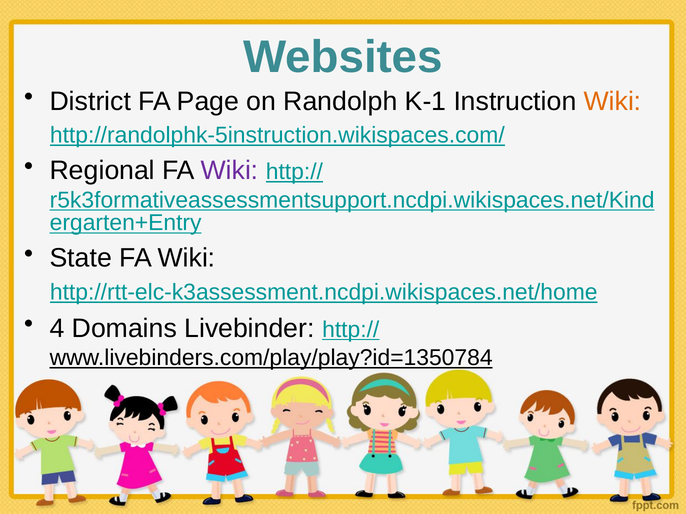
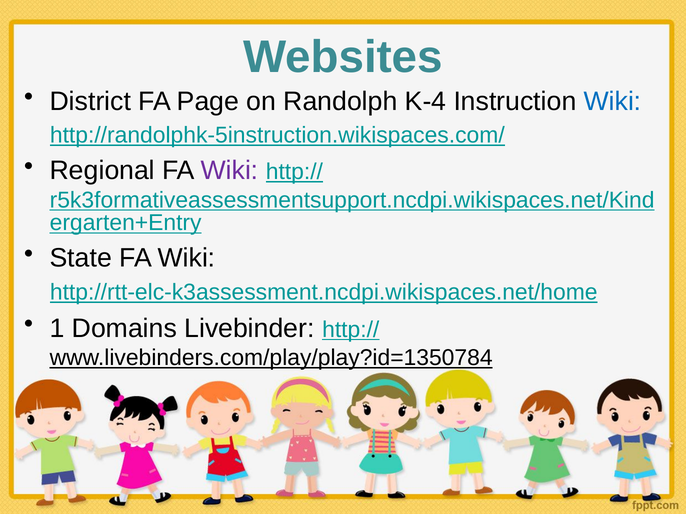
K-1: K-1 -> K-4 (425, 101)
Wiki colour: orange -> blue (613, 101)
4: 4 -> 1 (57, 329)
